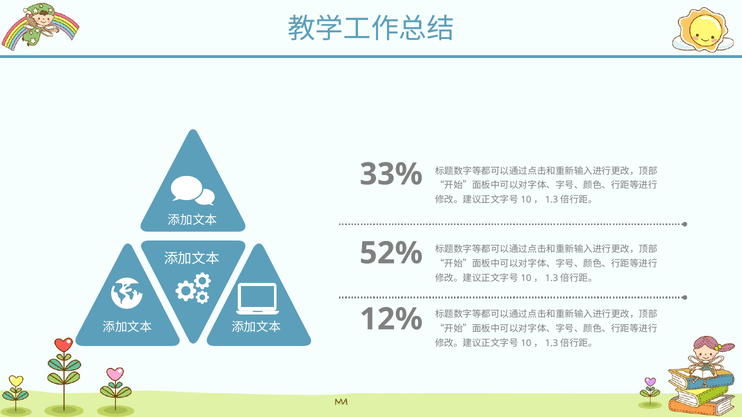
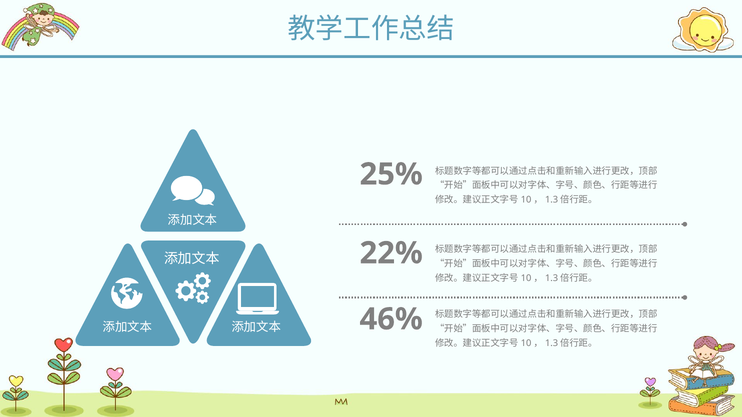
33%: 33% -> 25% (391, 174)
52%: 52% -> 22% (391, 253)
12%: 12% -> 46% (391, 320)
